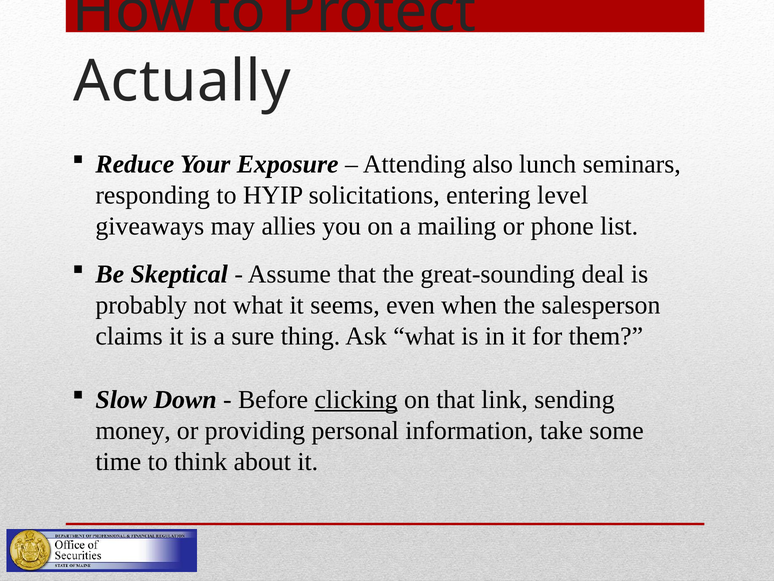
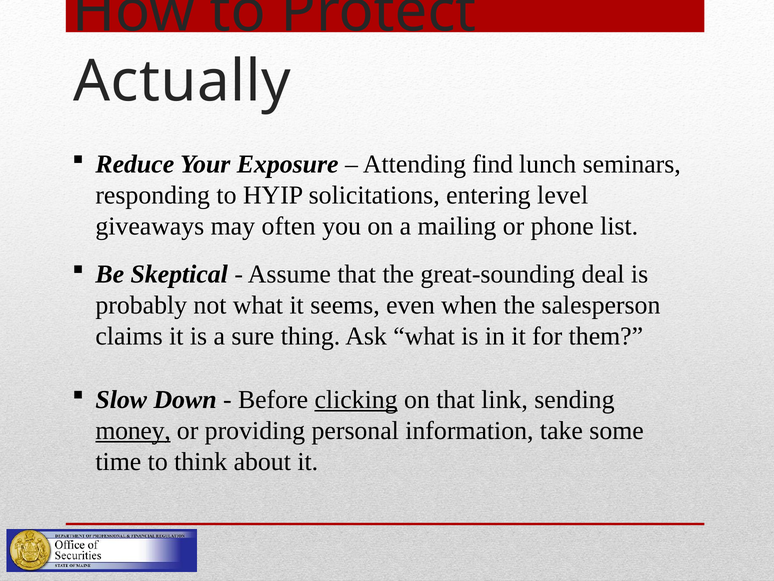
also: also -> find (493, 164)
allies: allies -> often (289, 226)
money underline: none -> present (133, 430)
